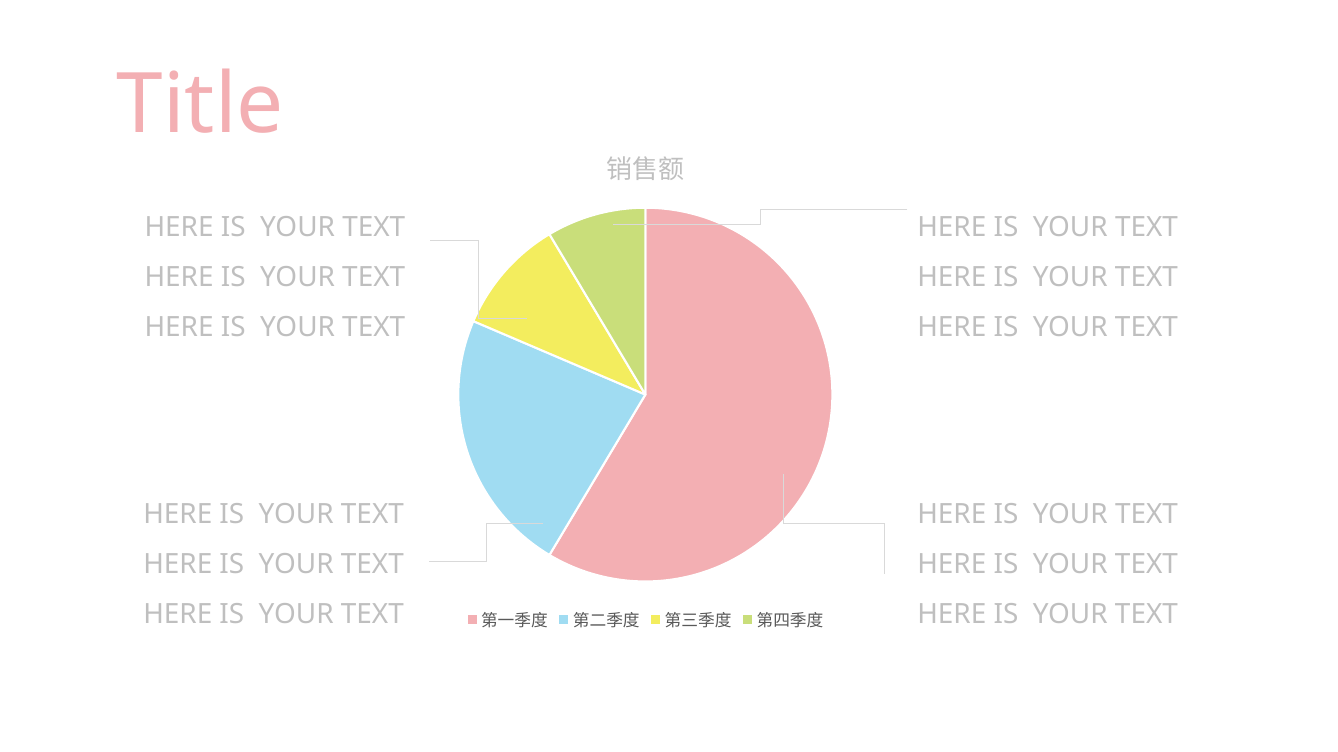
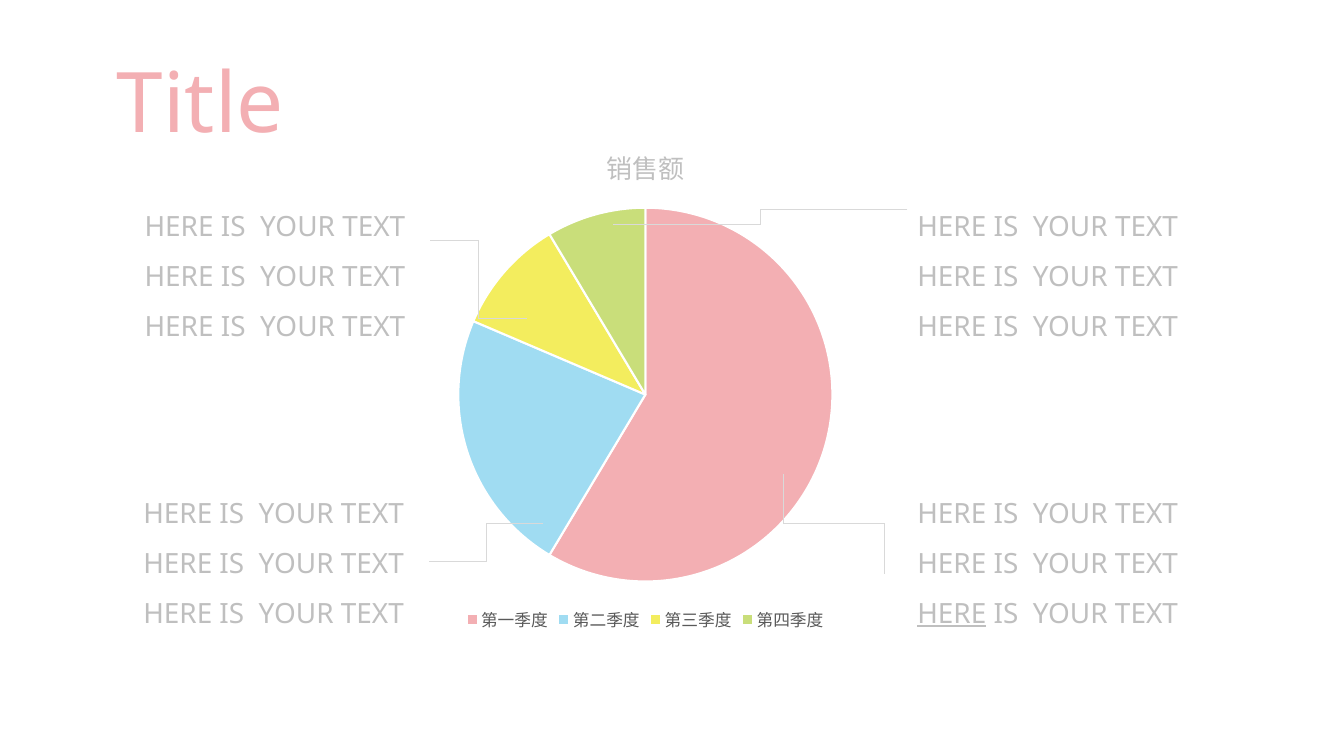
HERE underline: none -> present (952, 615)
